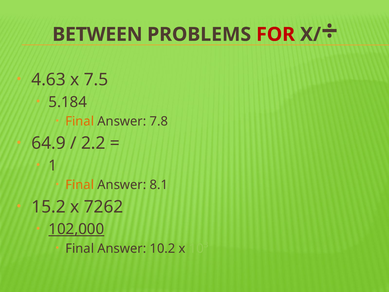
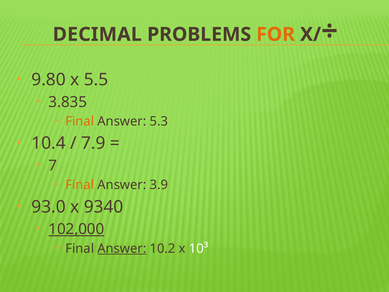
BETWEEN: BETWEEN -> DECIMAL (97, 34)
FOR colour: red -> orange (276, 34)
4.63: 4.63 -> 9.80 (49, 80)
7.5: 7.5 -> 5.5 (96, 80)
5.184: 5.184 -> 3.835 (68, 102)
7.8: 7.8 -> 5.3 (159, 121)
64.9: 64.9 -> 10.4 (49, 143)
2.2: 2.2 -> 7.9 (93, 143)
1: 1 -> 7 (53, 165)
8.1: 8.1 -> 3.9 (159, 185)
15.2: 15.2 -> 93.0 (49, 207)
7262: 7262 -> 9340 (104, 207)
Answer underline: none -> present (122, 248)
10³ colour: light green -> white (199, 248)
